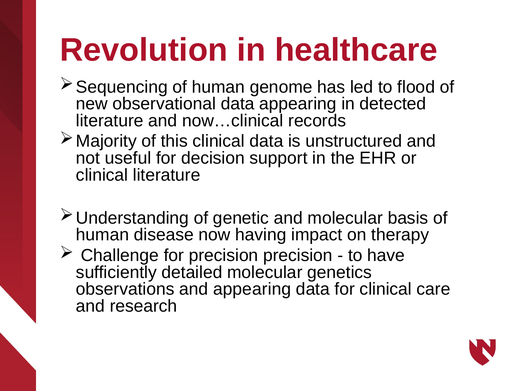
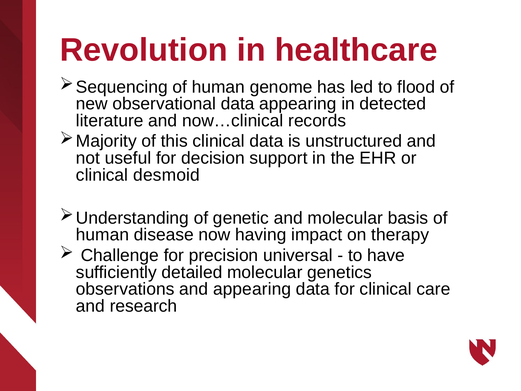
clinical literature: literature -> desmoid (167, 175)
precision precision: precision -> universal (298, 255)
